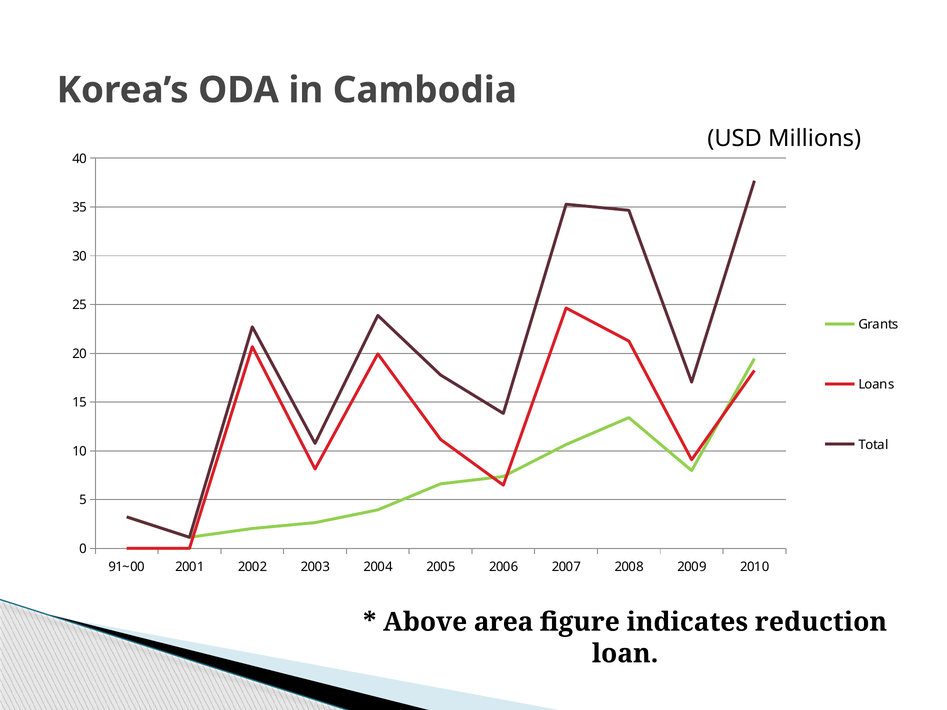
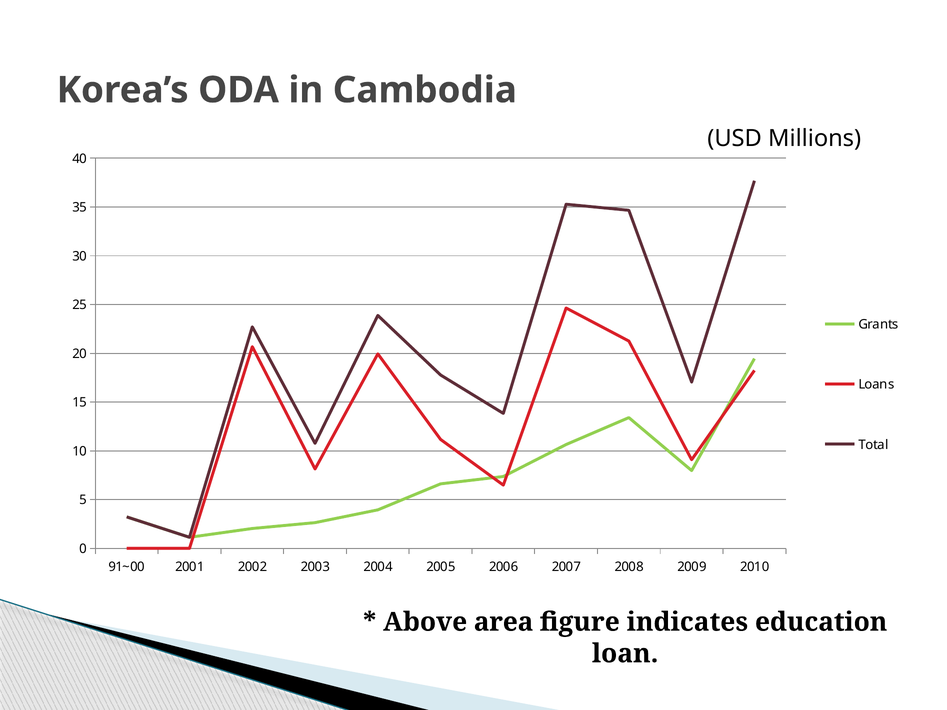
reduction: reduction -> education (821, 622)
